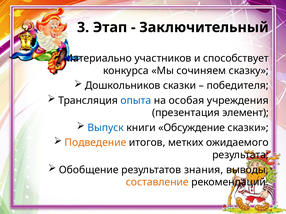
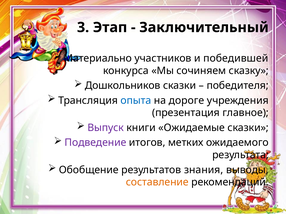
способствует: способствует -> победившей (236, 58)
особая: особая -> дороге (186, 101)
элемент: элемент -> главное (246, 113)
Выпуск colour: blue -> purple (106, 128)
Обсуждение: Обсуждение -> Ожидаемые (192, 128)
Подведение colour: orange -> purple (95, 143)
